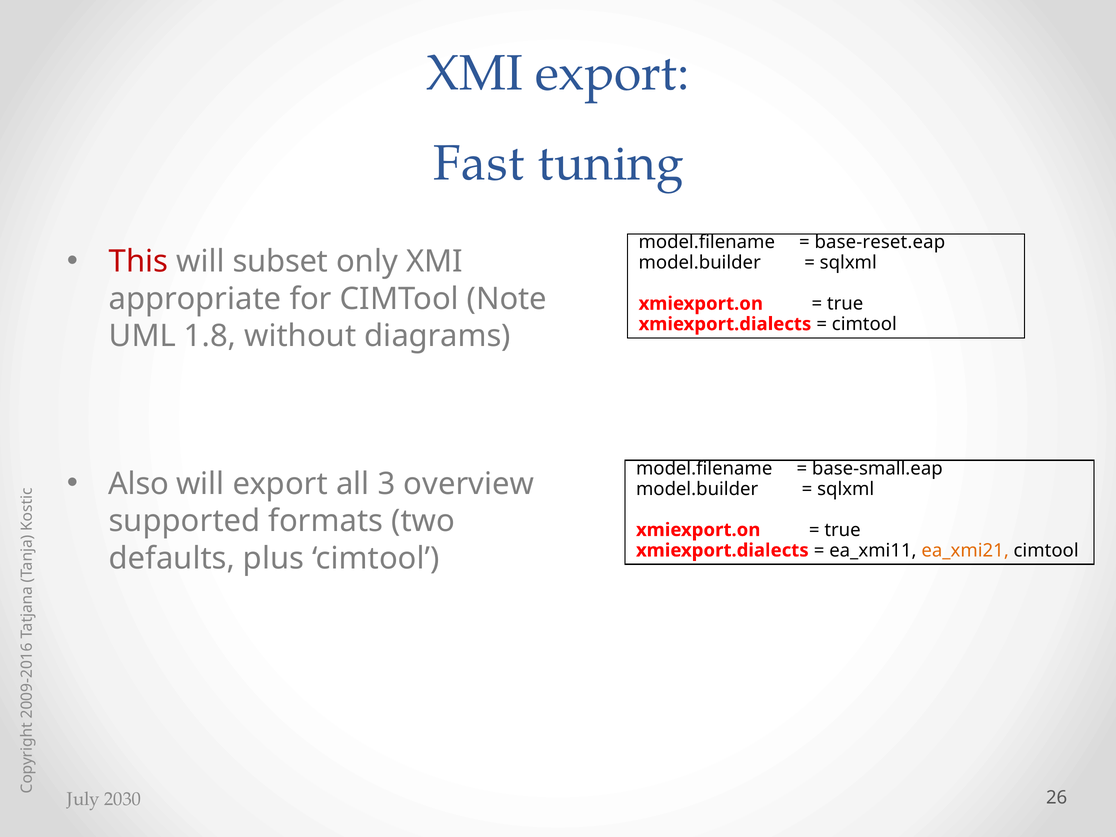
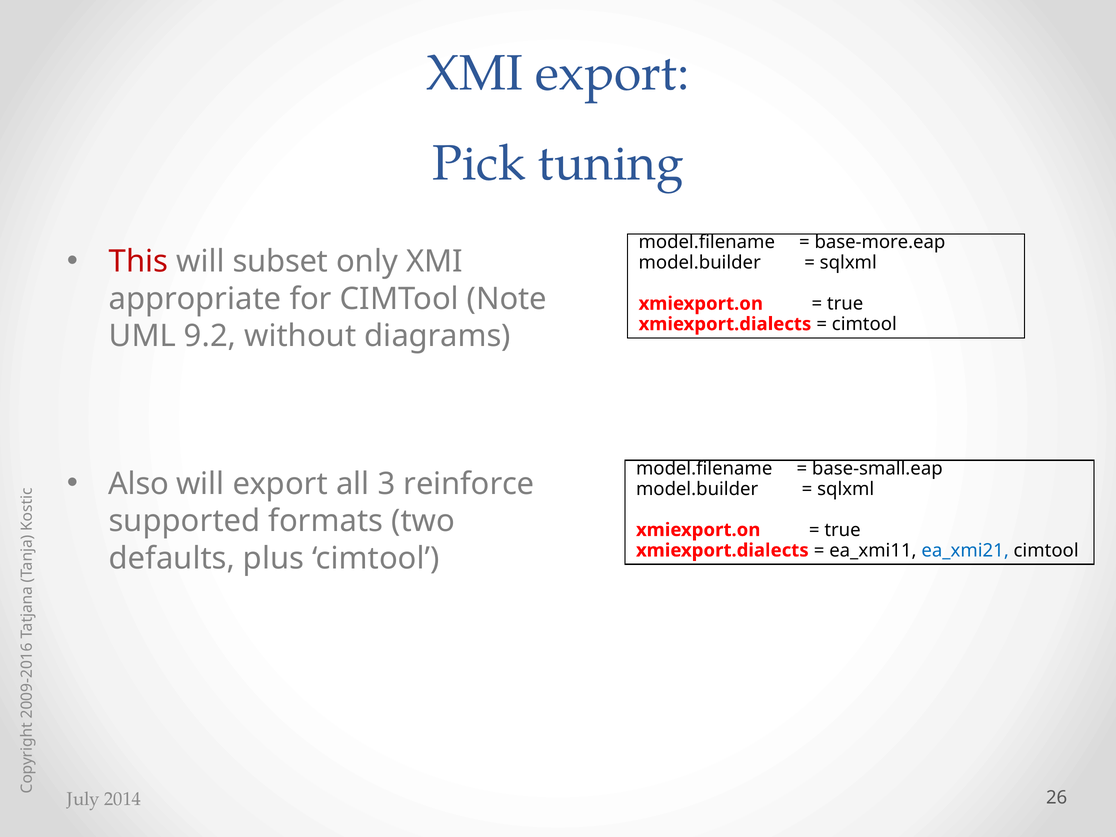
Fast: Fast -> Pick (479, 163)
base-reset.eap: base-reset.eap -> base-more.eap (880, 242)
1.8: 1.8 -> 9.2 (210, 336)
overview: overview -> reinforce (469, 484)
ea_xmi21 colour: orange -> blue (965, 550)
2030: 2030 -> 2014 (123, 799)
